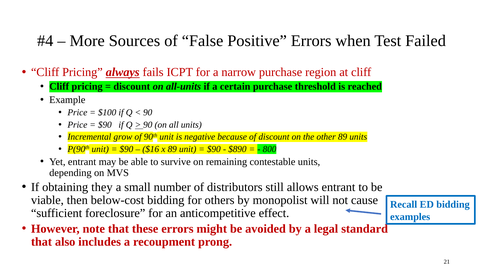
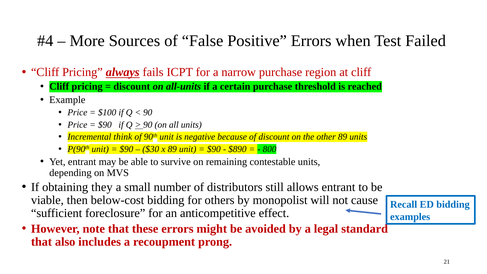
grow: grow -> think (123, 137)
$16: $16 -> $30 (151, 149)
